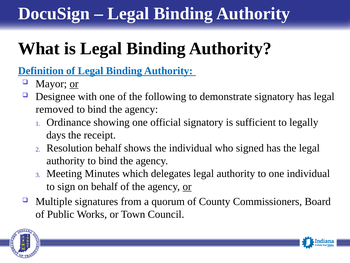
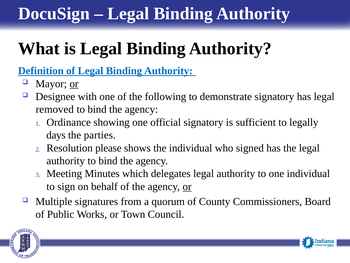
receipt: receipt -> parties (100, 135)
Resolution behalf: behalf -> please (108, 148)
